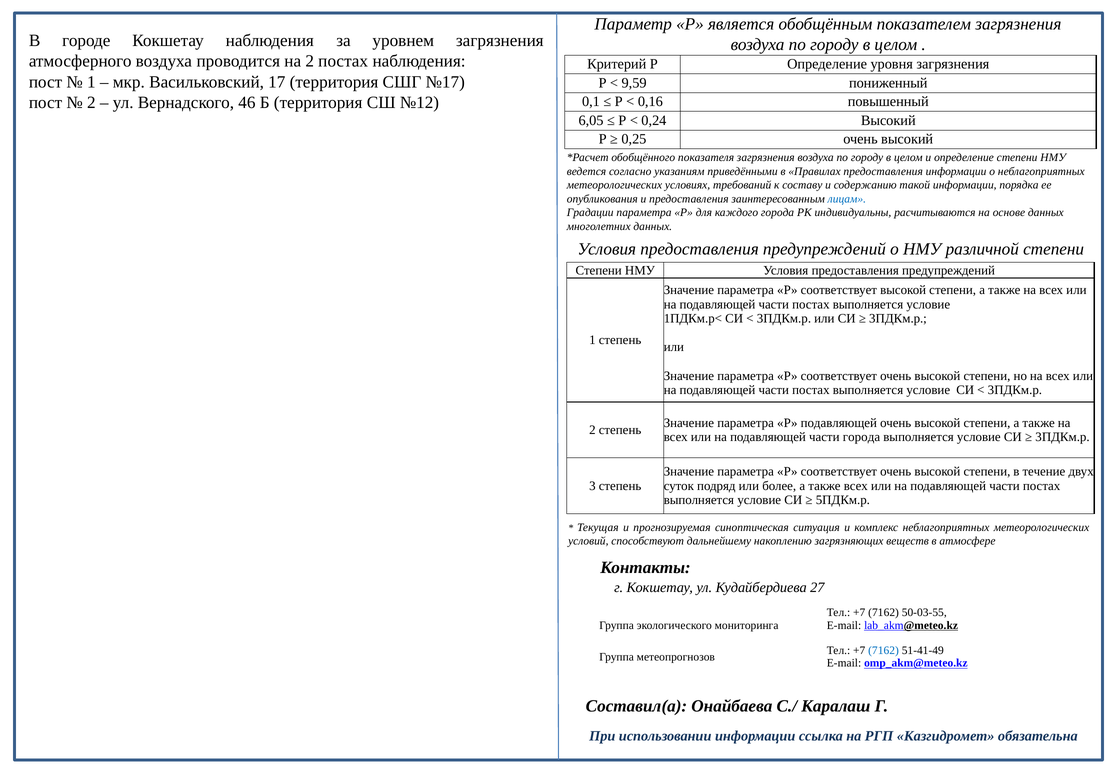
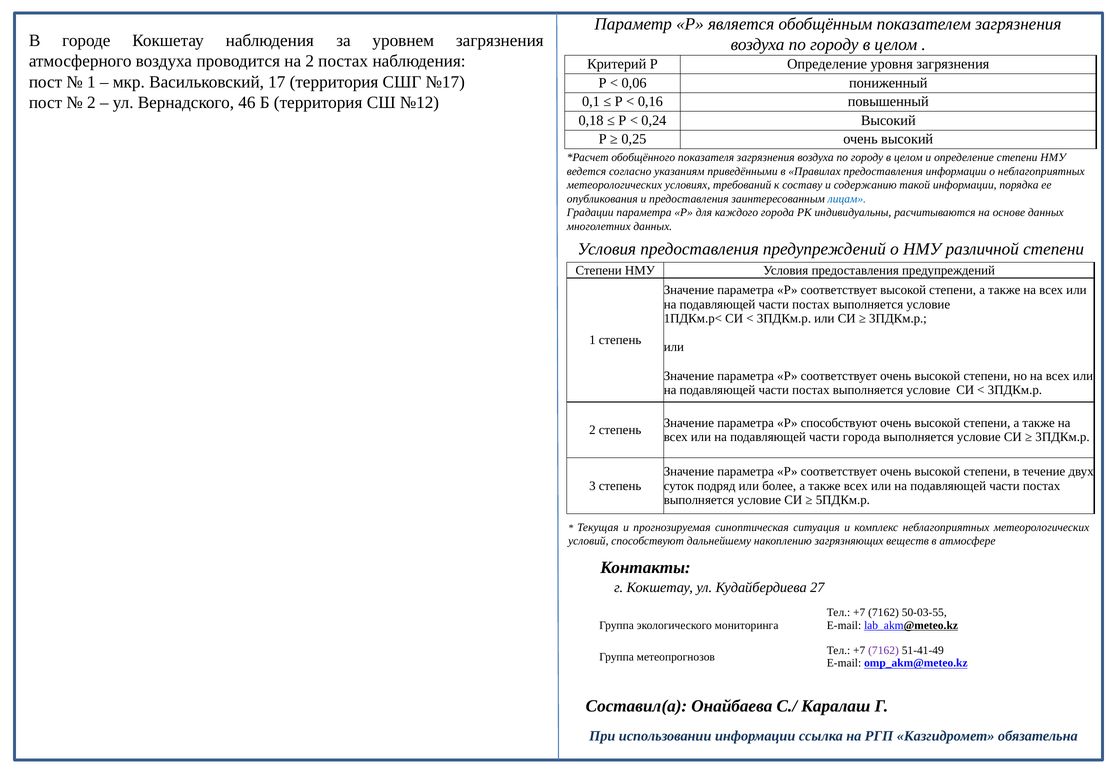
9,59: 9,59 -> 0,06 (634, 83)
6,05: 6,05 -> 0,18 (591, 120)
Р подавляющей: подавляющей -> способствуют (839, 423)
7162 colour: blue -> purple (883, 651)
